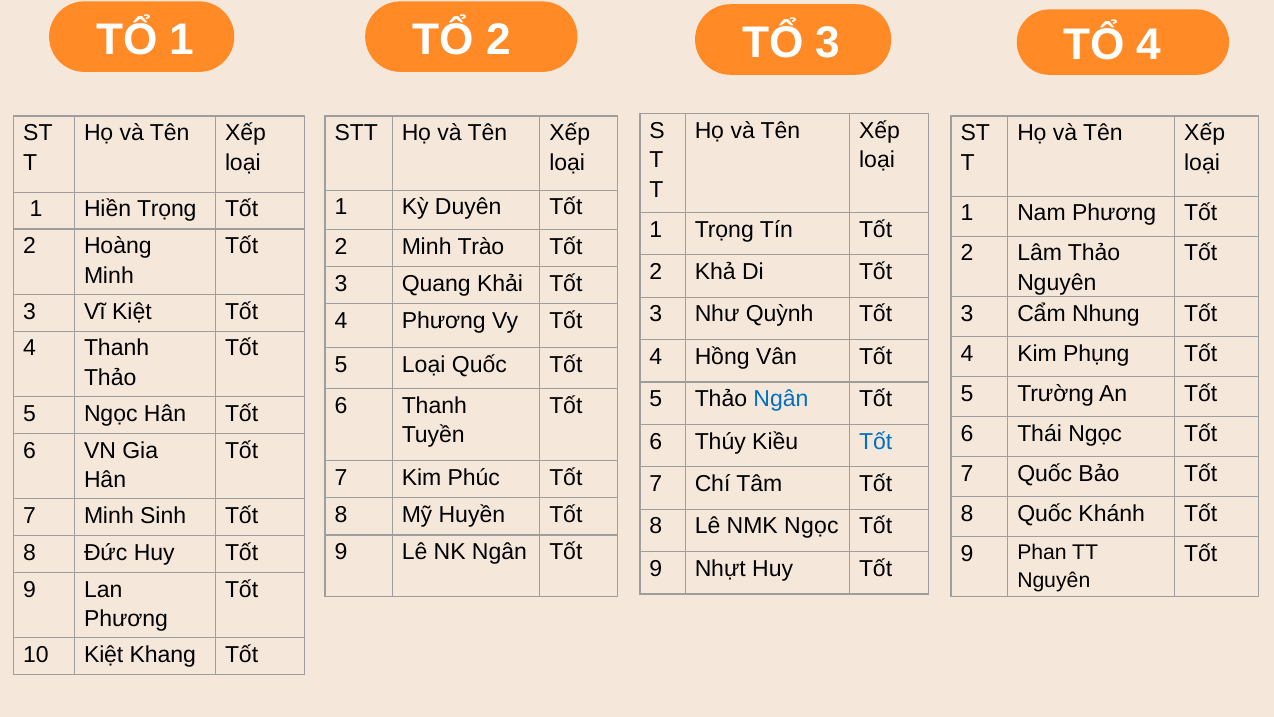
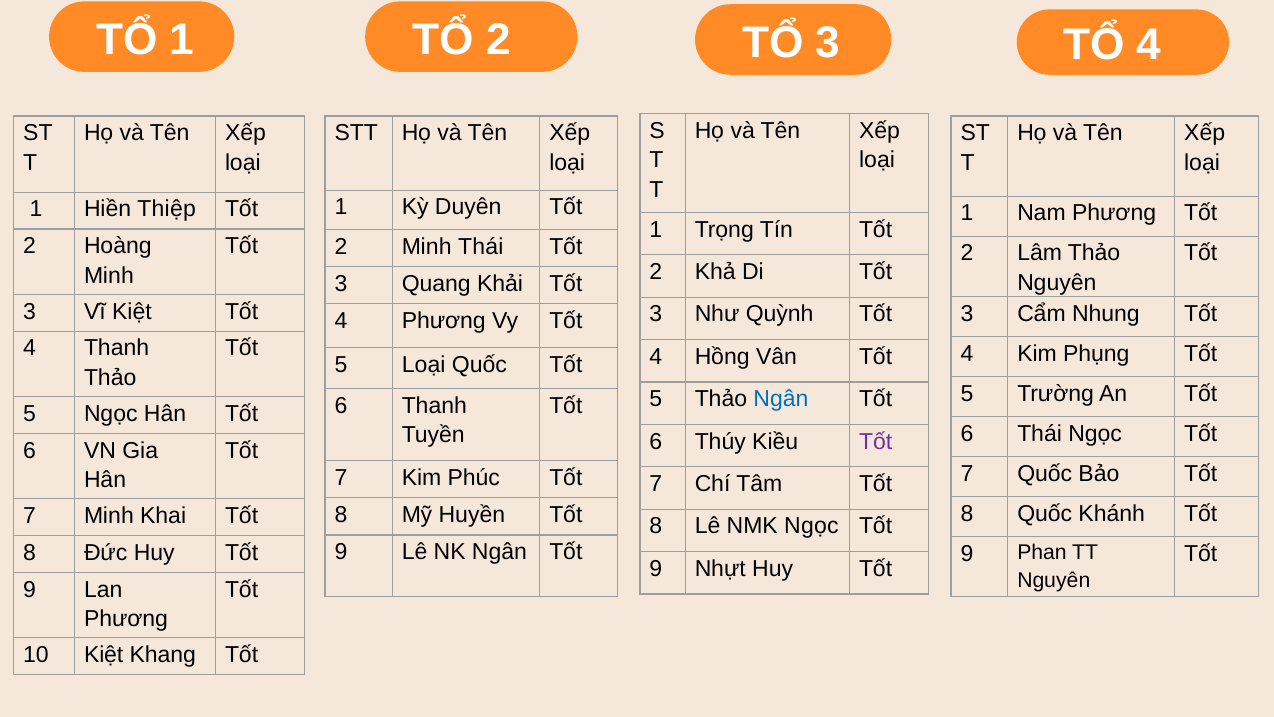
Hiền Trọng: Trọng -> Thiệp (167, 209)
Minh Trào: Trào -> Thái (481, 247)
Tốt colour: blue -> purple (876, 441)
Sinh: Sinh -> Khai (163, 516)
